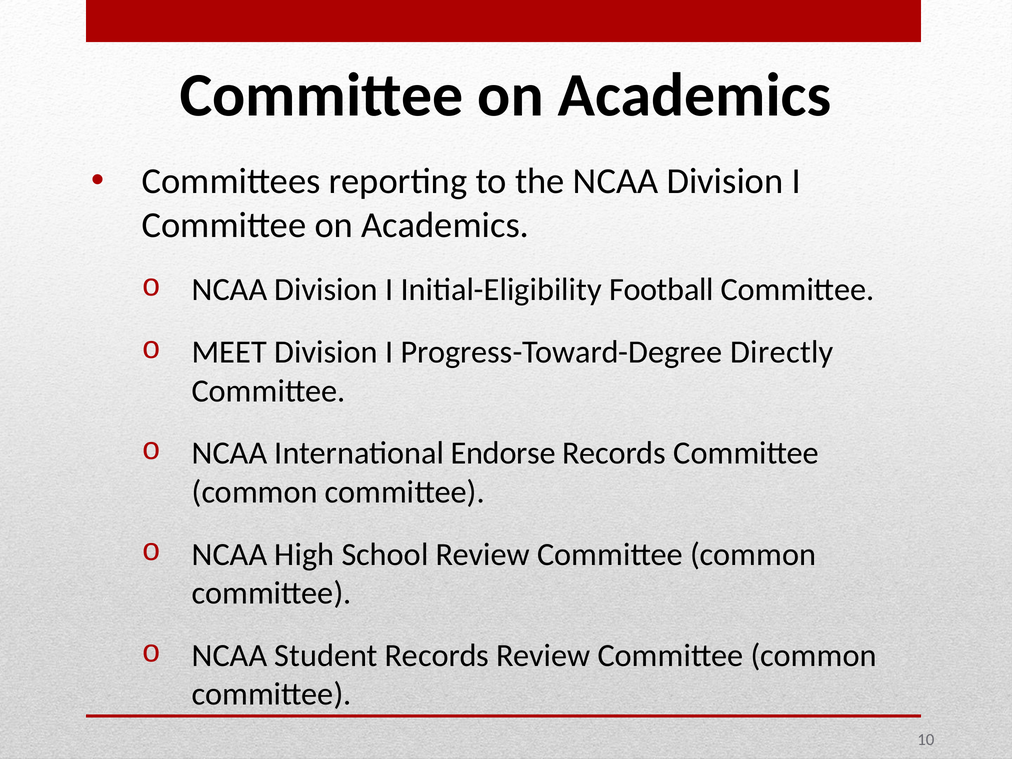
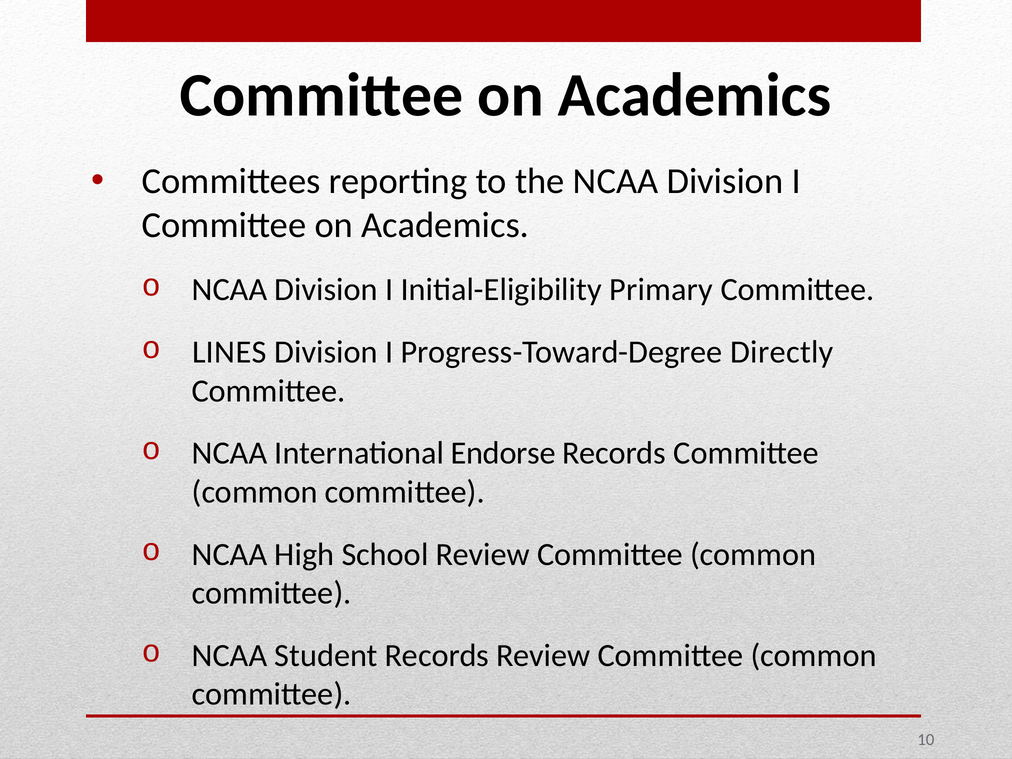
Football: Football -> Primary (661, 290)
MEET: MEET -> LINES (229, 352)
